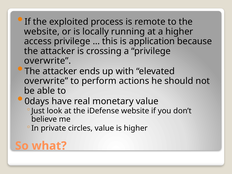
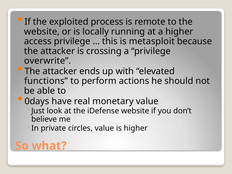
application: application -> metasploit (152, 41)
overwrite: overwrite -> functions (46, 81)
